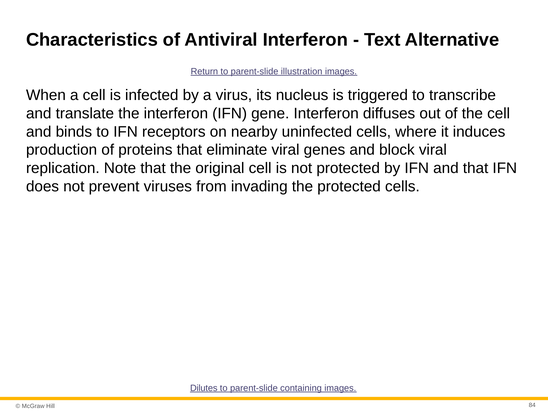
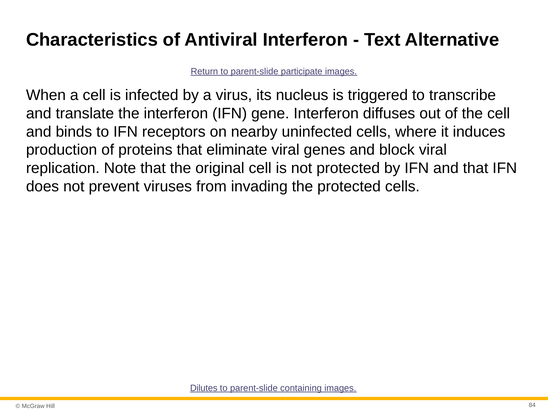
illustration: illustration -> participate (302, 71)
